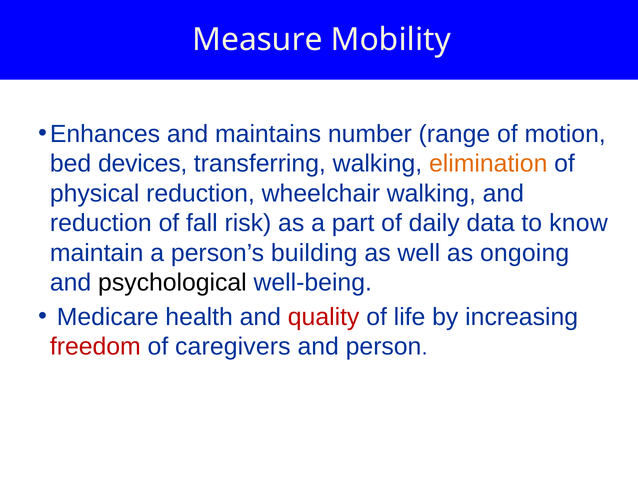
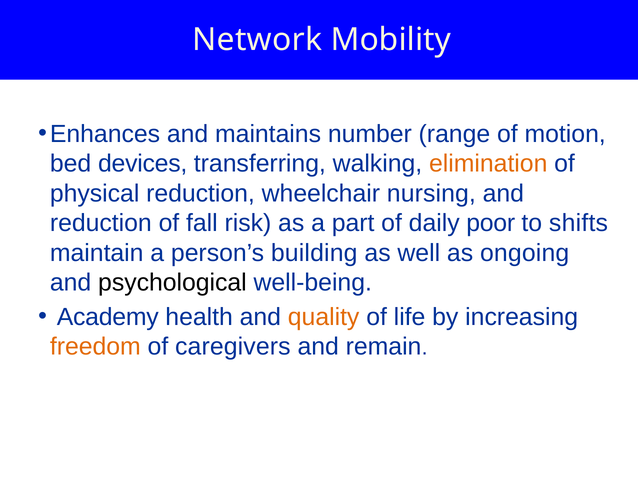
Measure: Measure -> Network (257, 40)
wheelchair walking: walking -> nursing (431, 194)
data: data -> poor (491, 223)
know: know -> shifts (579, 223)
Medicare: Medicare -> Academy (108, 317)
quality colour: red -> orange (324, 317)
freedom colour: red -> orange (95, 347)
person: person -> remain (384, 347)
